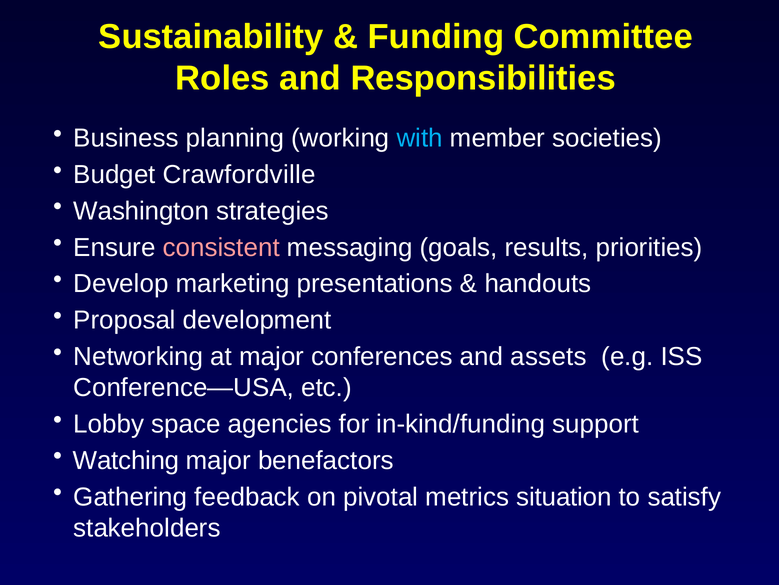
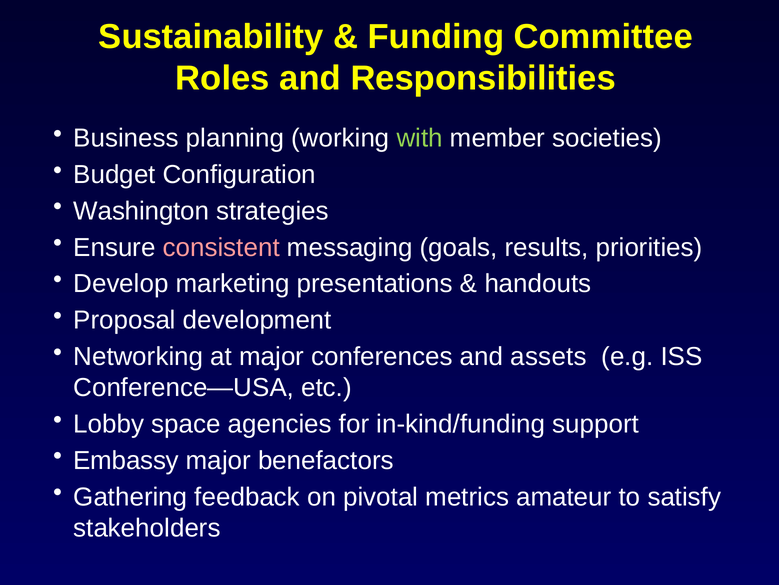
with colour: light blue -> light green (420, 138)
Crawfordville: Crawfordville -> Configuration (239, 174)
Watching: Watching -> Embassy (126, 460)
situation: situation -> amateur (564, 496)
